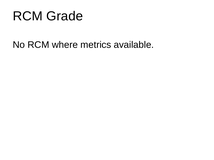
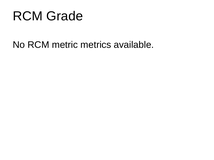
where: where -> metric (65, 45)
